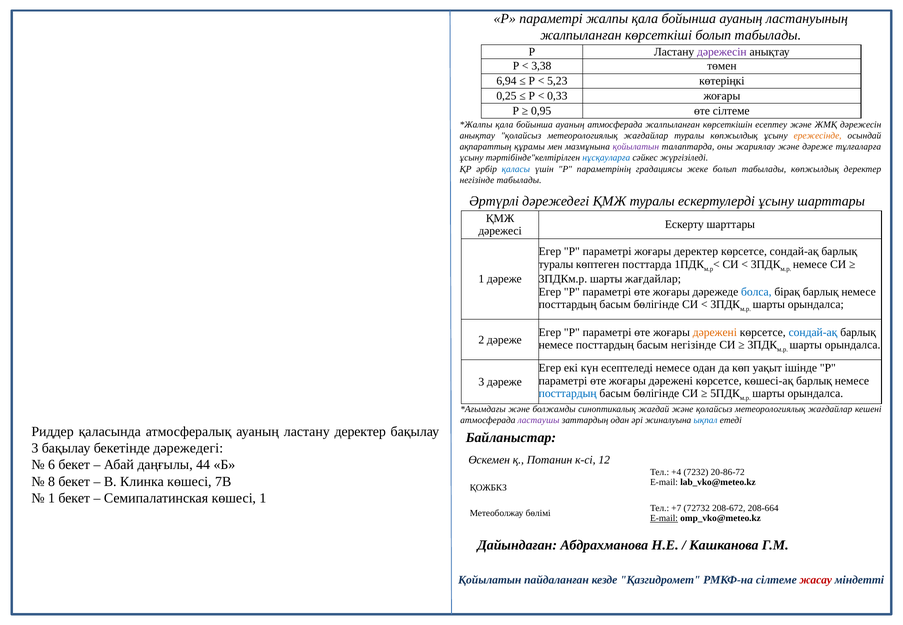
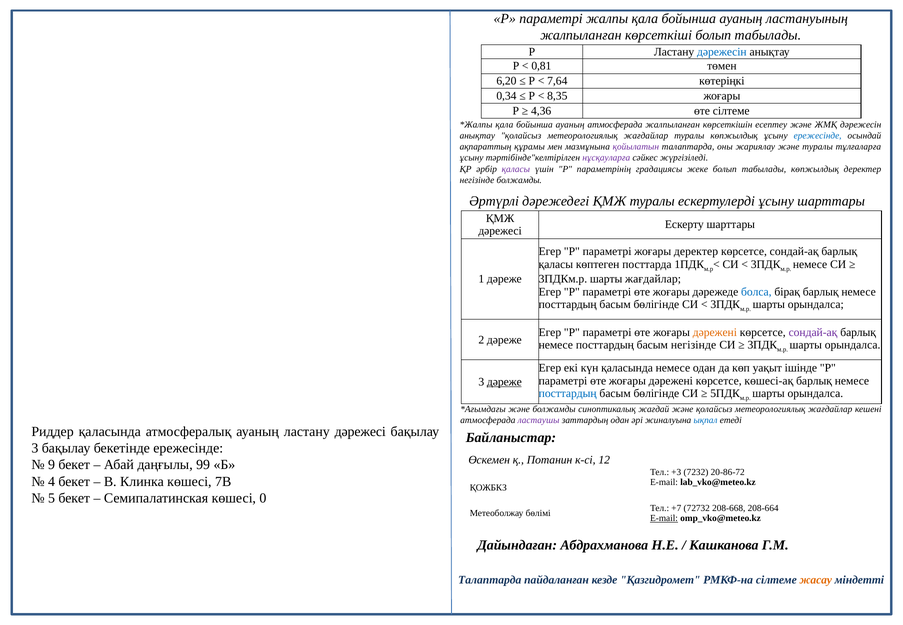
дәрежесін colour: purple -> blue (722, 52)
3,38: 3,38 -> 0,81 (541, 66)
6,94: 6,94 -> 6,20 (506, 81)
5,23: 5,23 -> 7,64 (557, 81)
0,25: 0,25 -> 0,34 (506, 96)
0,33: 0,33 -> 8,35 (557, 96)
0,95: 0,95 -> 4,36 (541, 111)
ережесінде colour: orange -> blue (818, 136)
және дәреже: дәреже -> туралы (818, 147)
нұсқауларға colour: blue -> purple (606, 158)
қаласы colour: blue -> purple (516, 169)
негізінде табылады: табылады -> болжамды (519, 180)
туралы: туралы -> қаласы (556, 264)
сондай-ақ colour: blue -> purple (813, 332)
күн есептеледі: есептеледі -> қаласында (627, 368)
дәреже underline: none -> present (504, 382)
ластану деректер: деректер -> дәрежесі (360, 432)
бекетінде дәрежедегі: дәрежедегі -> ережесінде (188, 448)
6: 6 -> 9 (52, 465)
44: 44 -> 99 (203, 465)
+4: +4 -> +3 (676, 472)
8: 8 -> 4 (52, 482)
1: 1 -> 5 (52, 498)
көшесі 1: 1 -> 0 (263, 498)
208-672: 208-672 -> 208-668 (729, 508)
Қойылатын: Қойылатын -> Талаптарда (490, 580)
жасау colour: red -> orange (816, 580)
